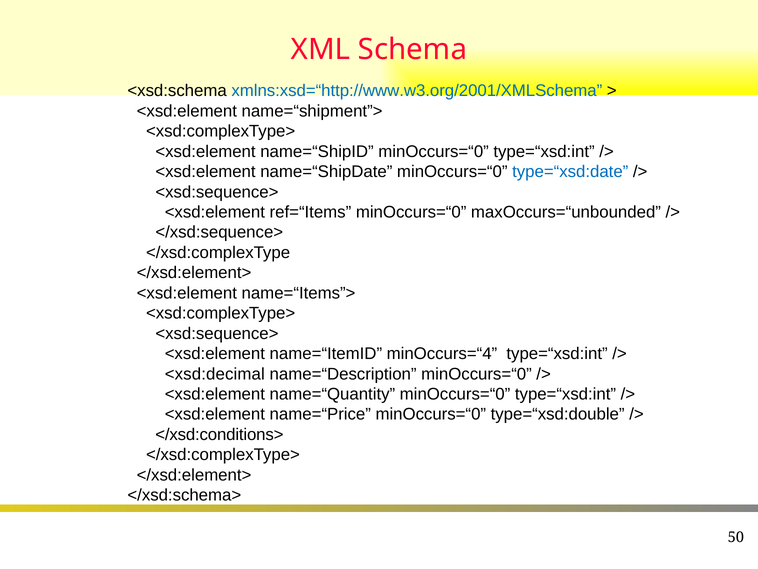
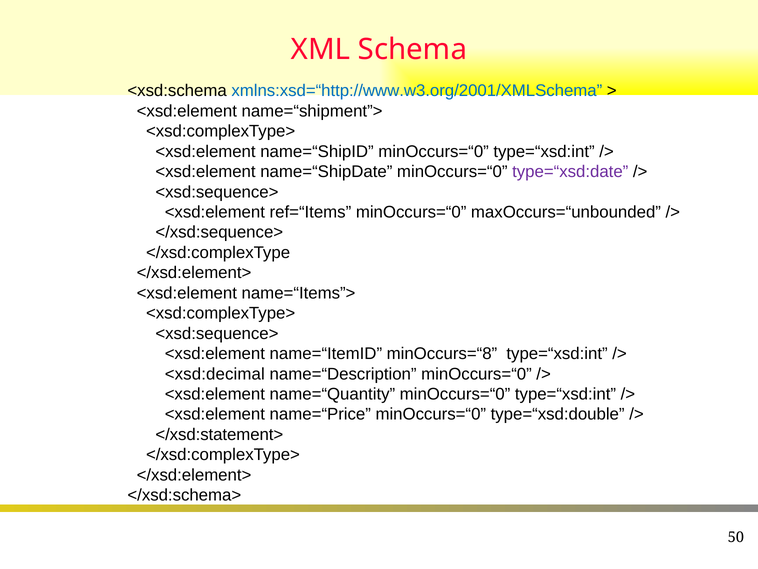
type=“xsd:date colour: blue -> purple (570, 172)
minOccurs=“4: minOccurs=“4 -> minOccurs=“8 (442, 353)
</xsd:conditions>: </xsd:conditions> -> </xsd:statement> (219, 434)
